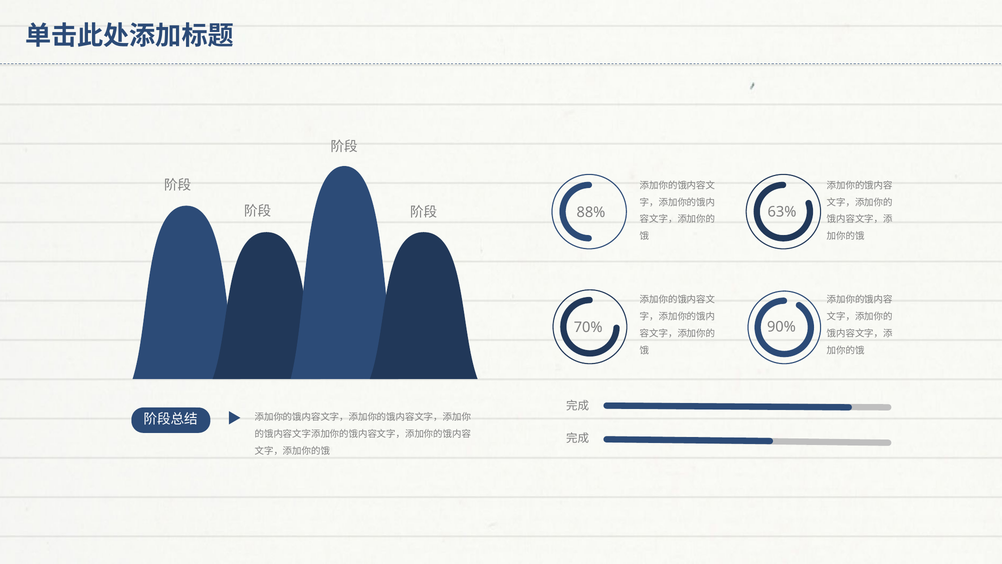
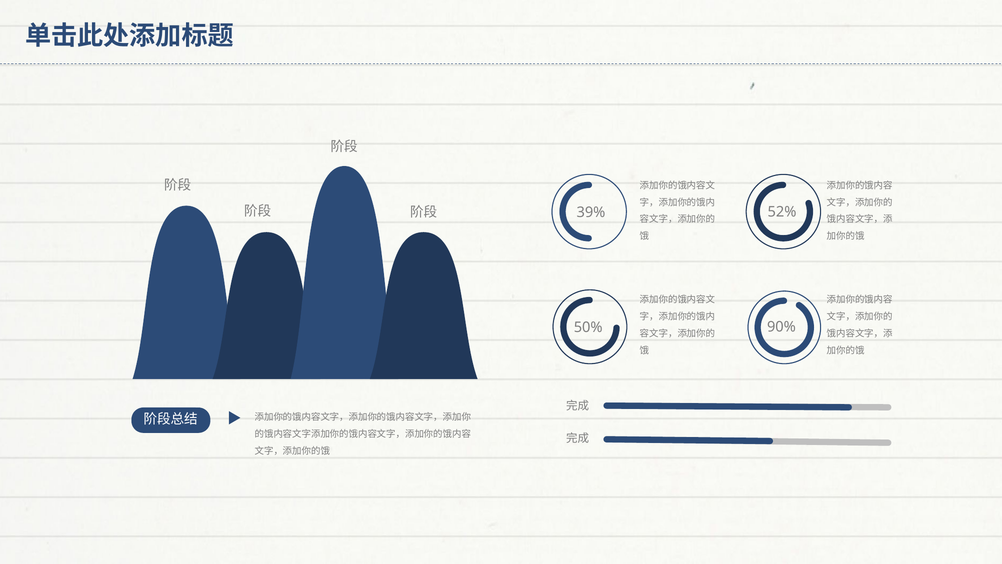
88%: 88% -> 39% (591, 212)
63%: 63% -> 52% (782, 212)
70%: 70% -> 50% (588, 327)
